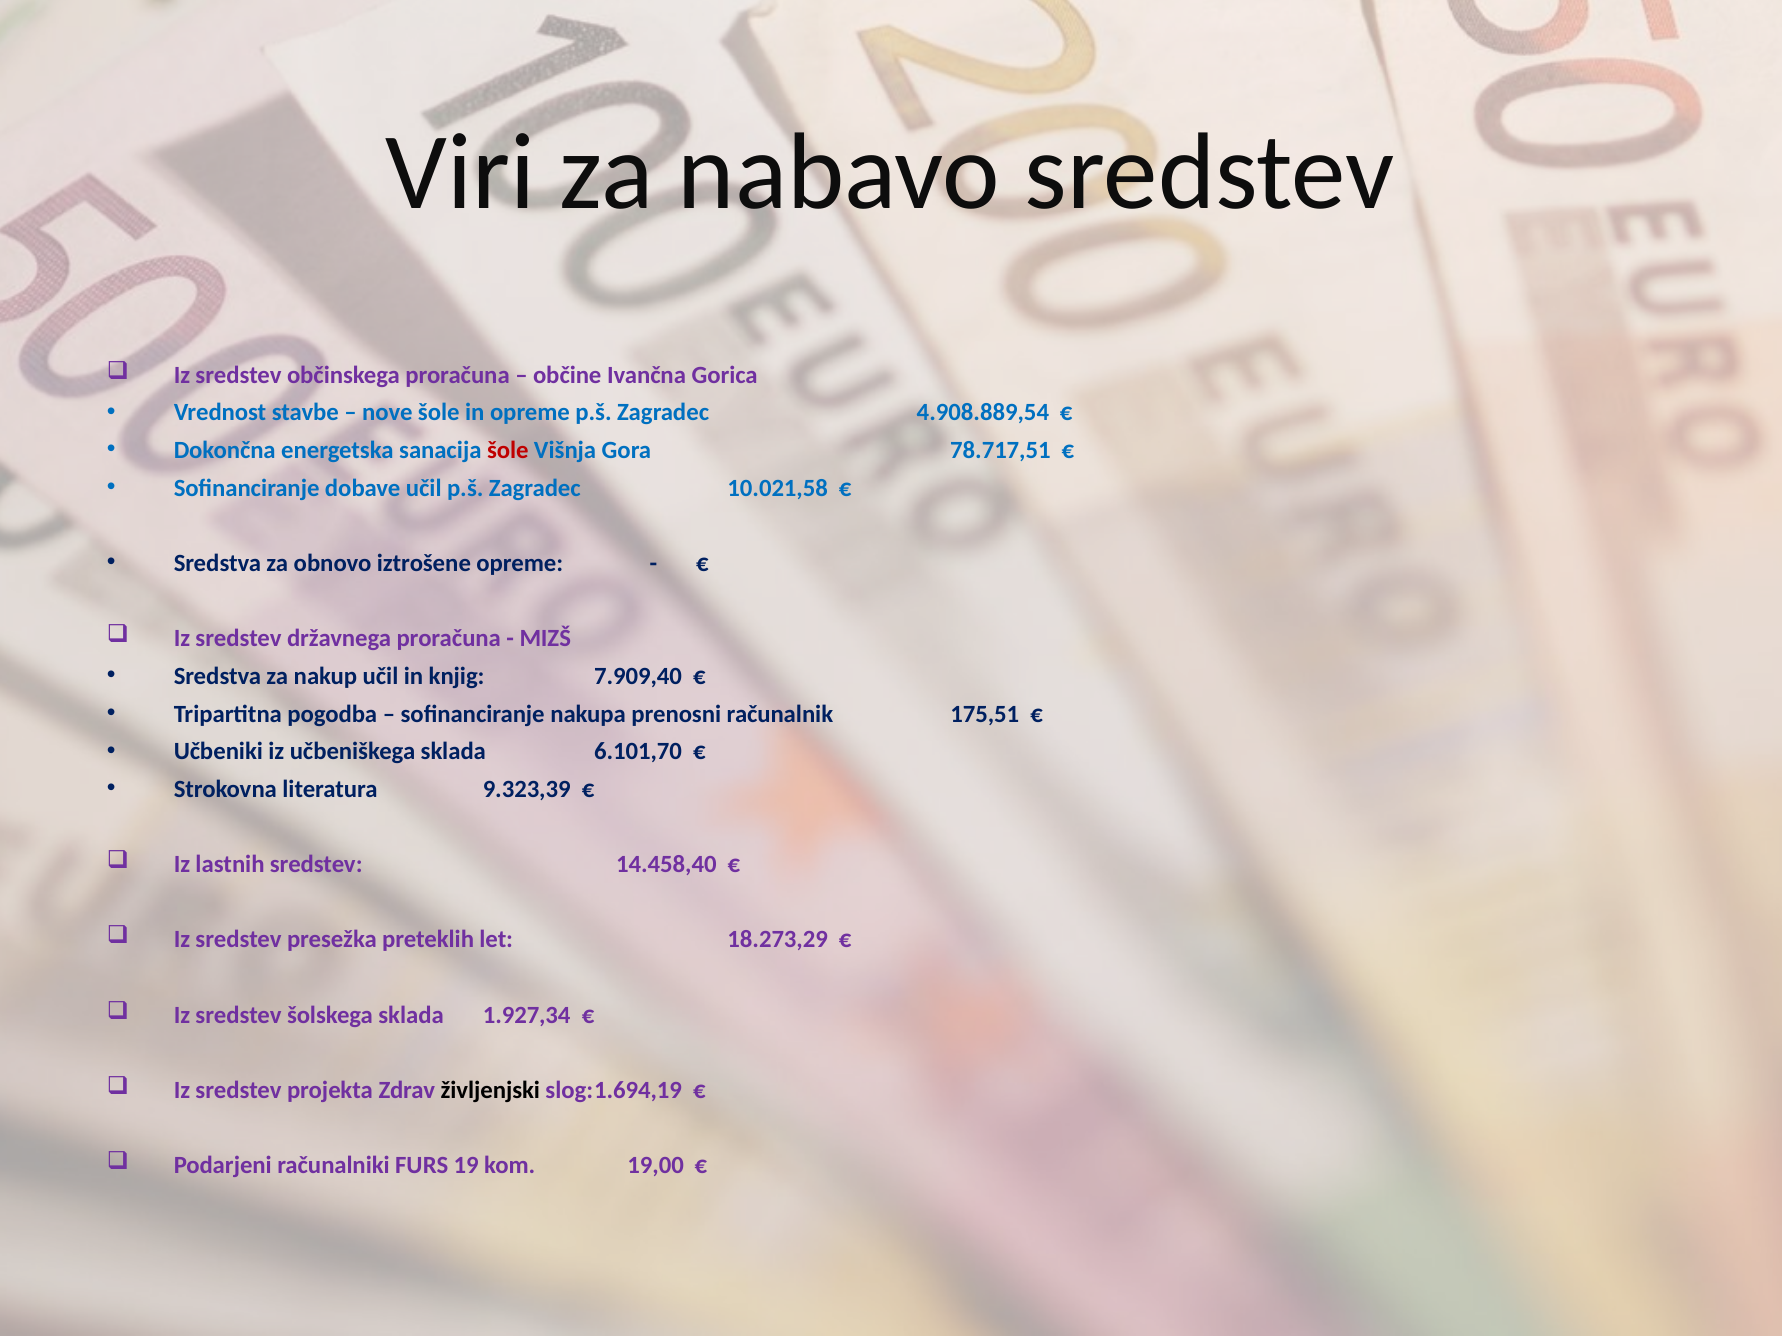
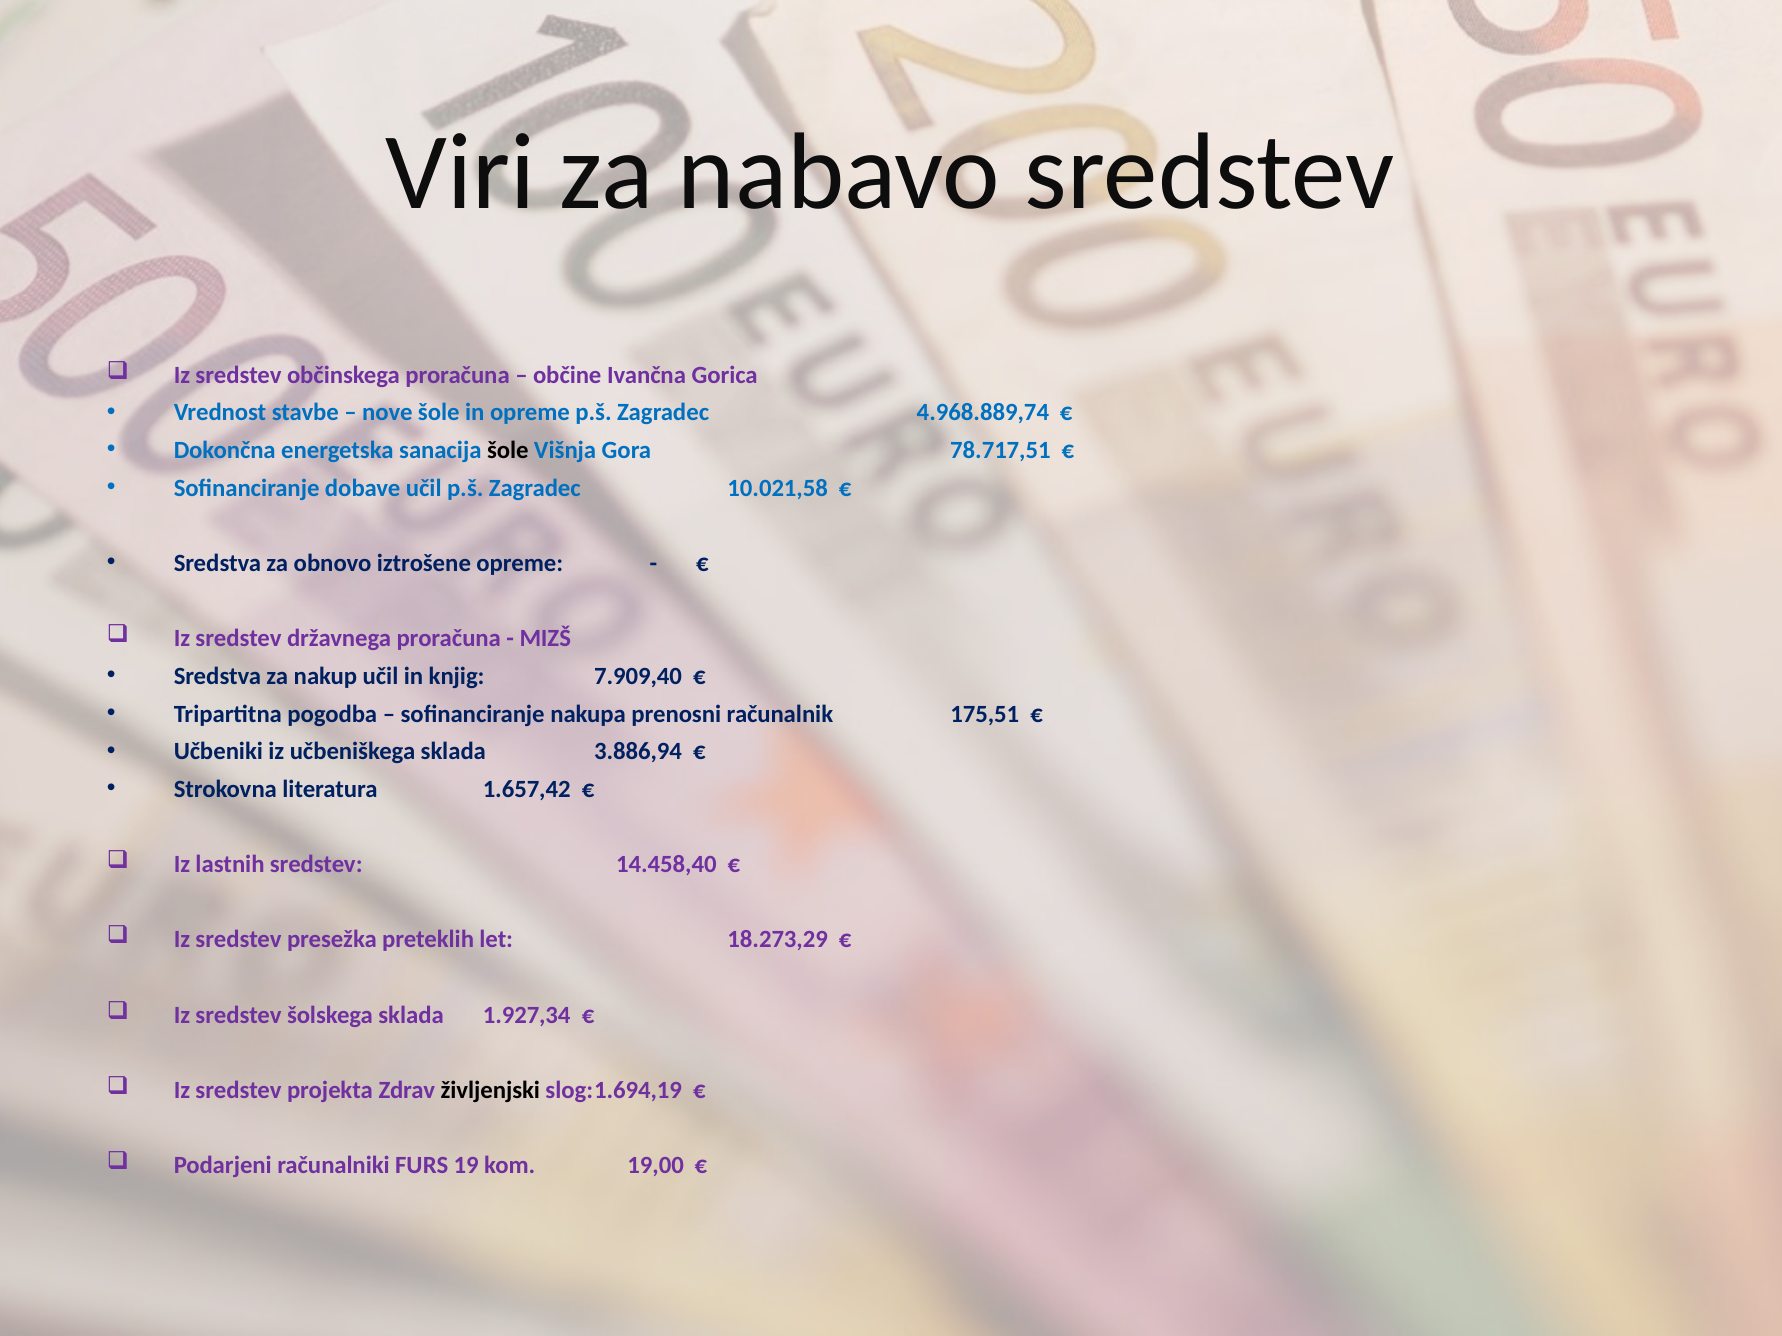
4.908.889,54: 4.908.889,54 -> 4.968.889,74 (983, 413)
šole colour: red -> black (508, 450)
6.101,70: 6.101,70 -> 3.886,94 (638, 752)
9.323,39: 9.323,39 -> 1.657,42 (527, 789)
